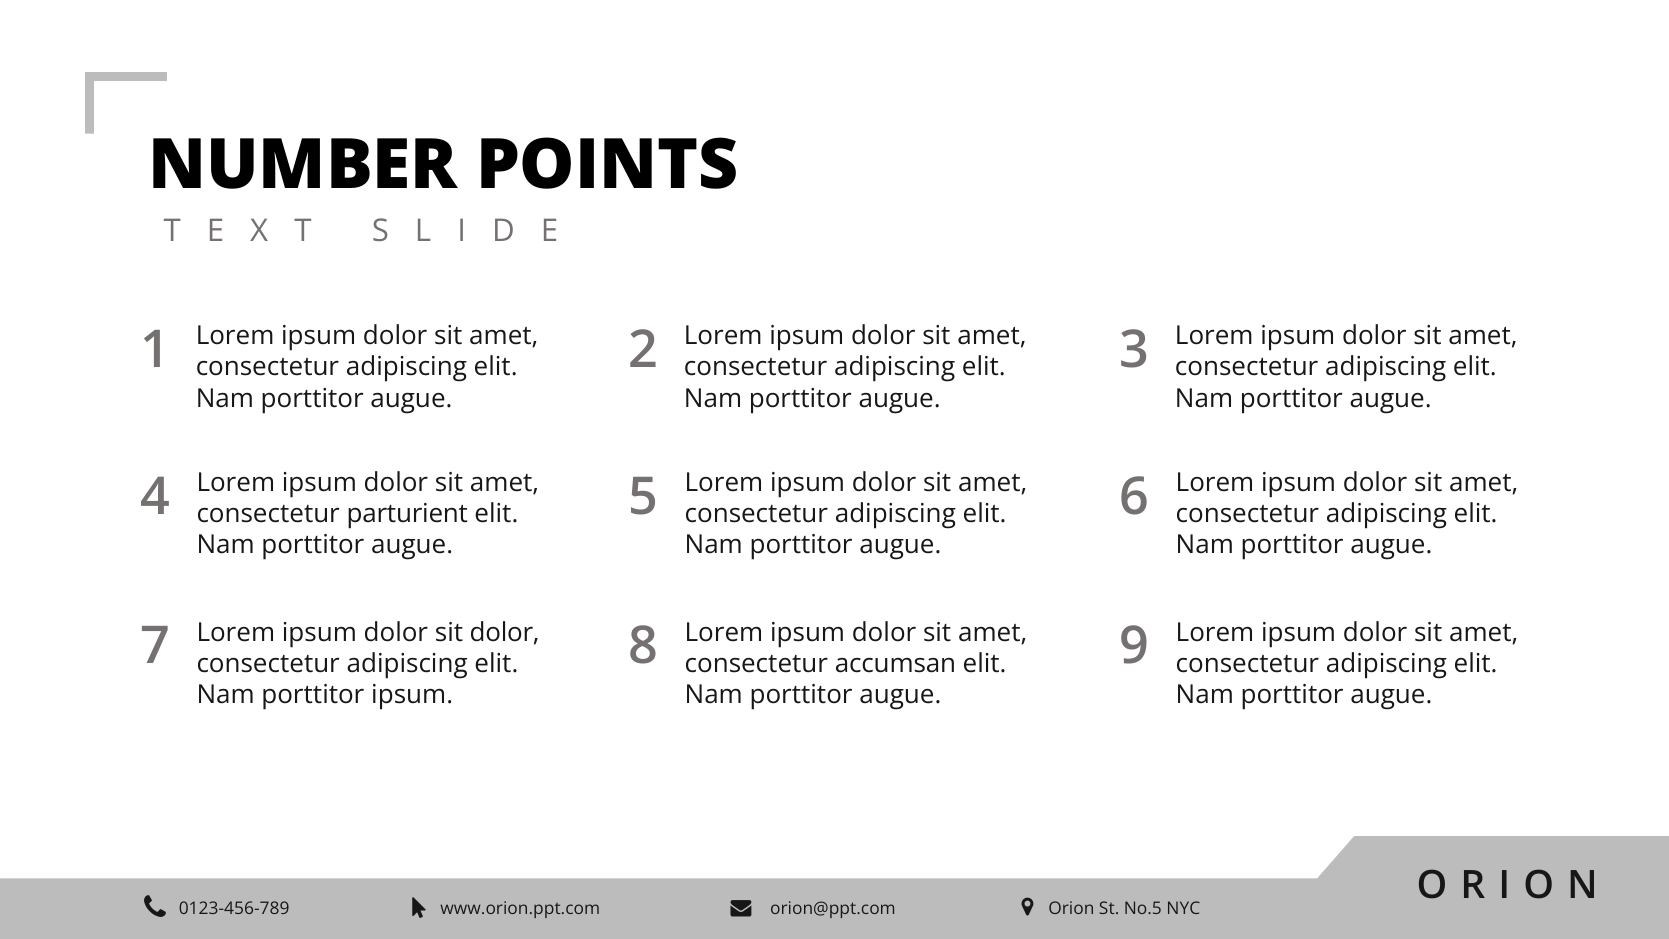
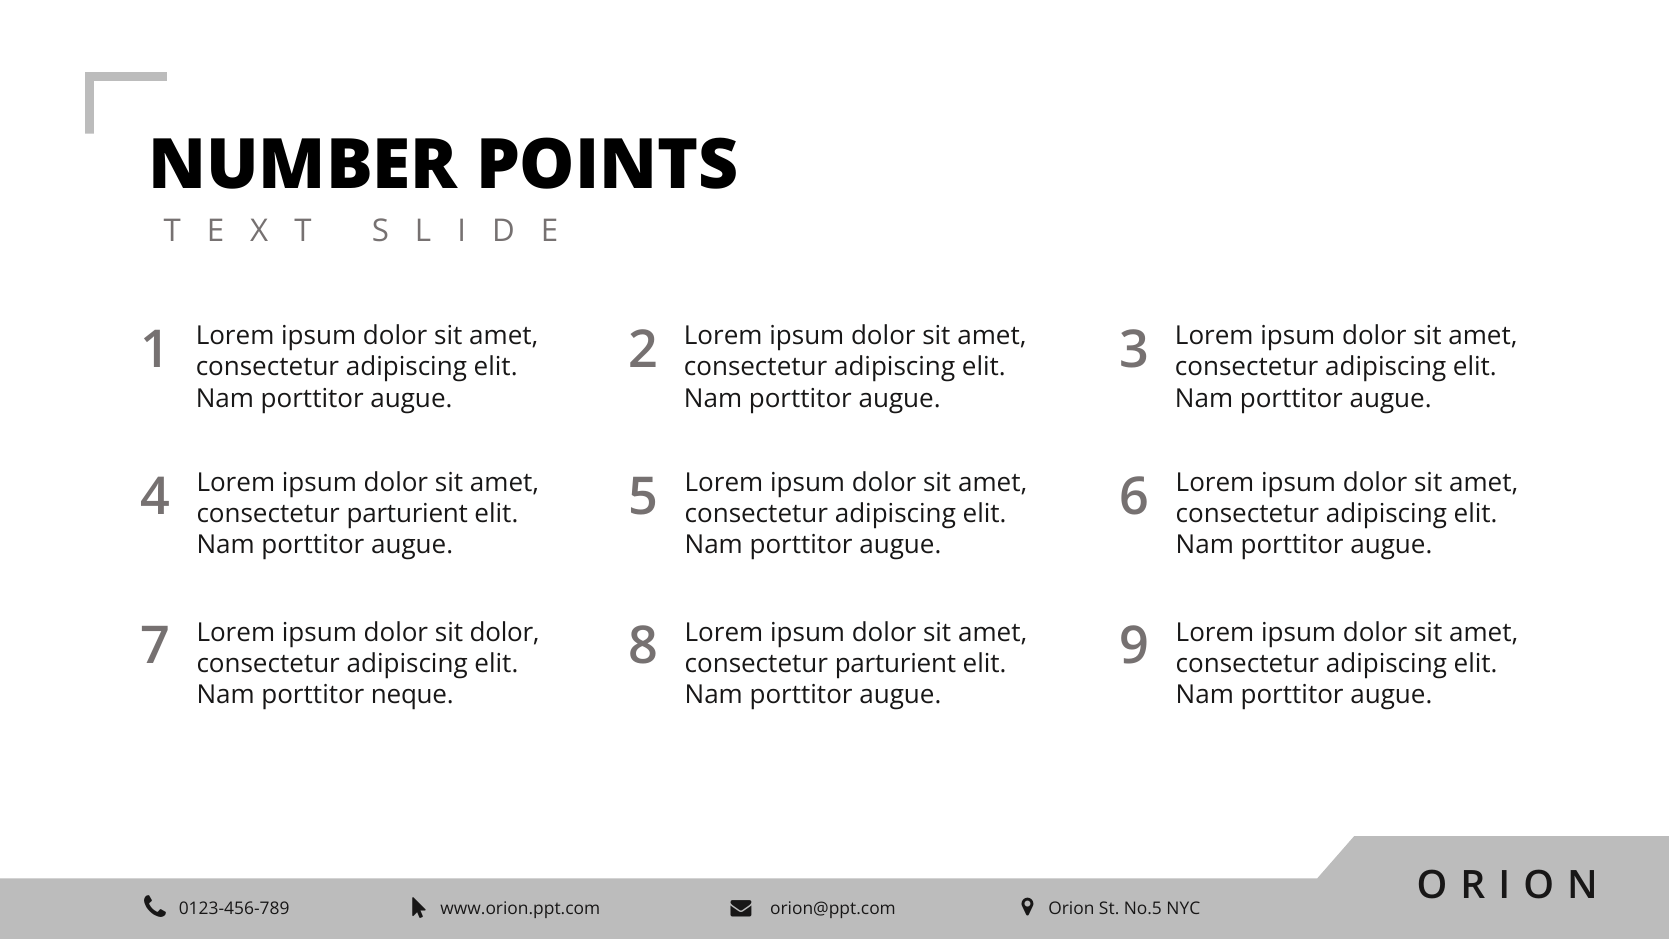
accumsan: accumsan -> parturient (895, 664)
porttitor ipsum: ipsum -> neque (412, 695)
